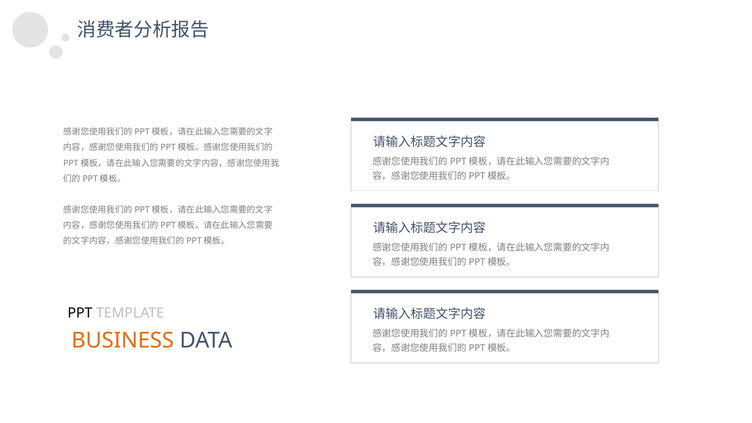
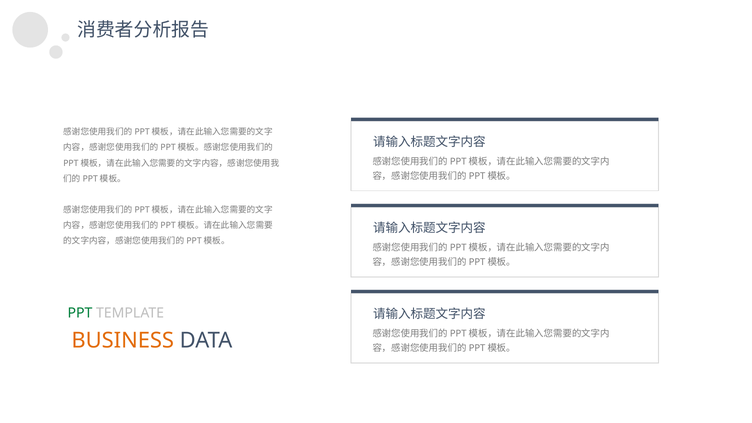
PPT colour: black -> green (80, 313)
